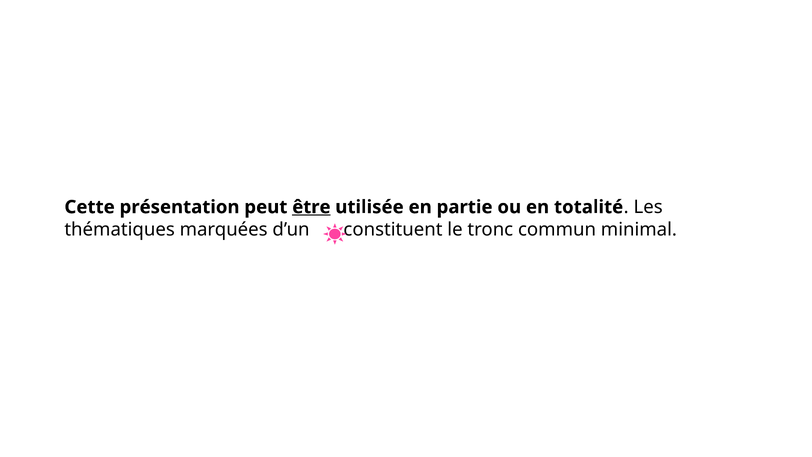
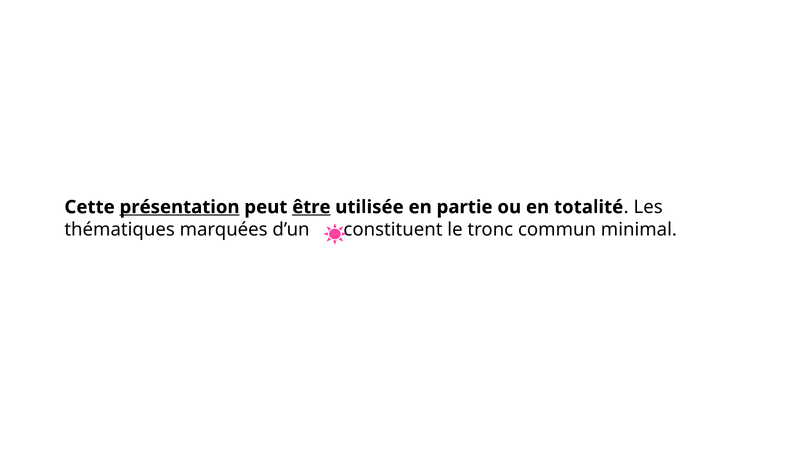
présentation underline: none -> present (180, 207)
